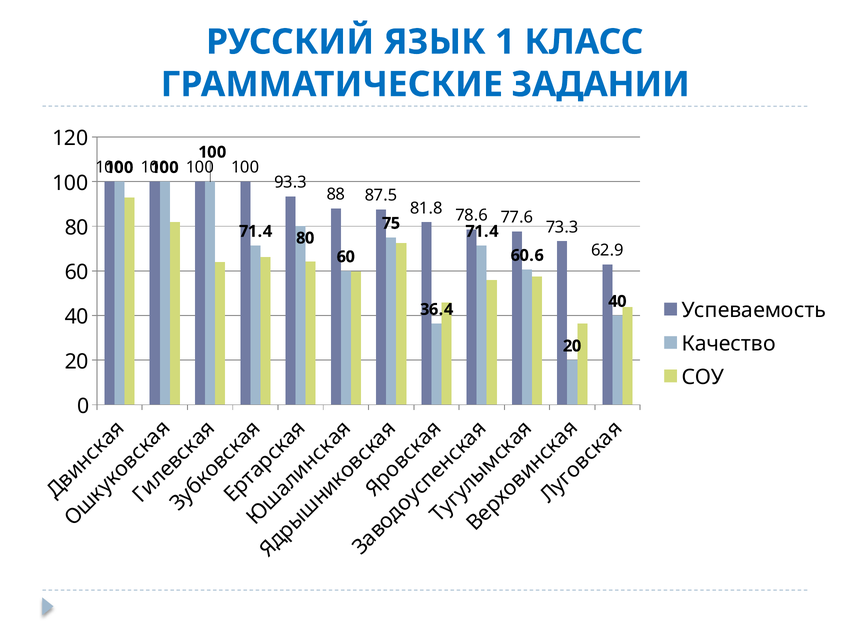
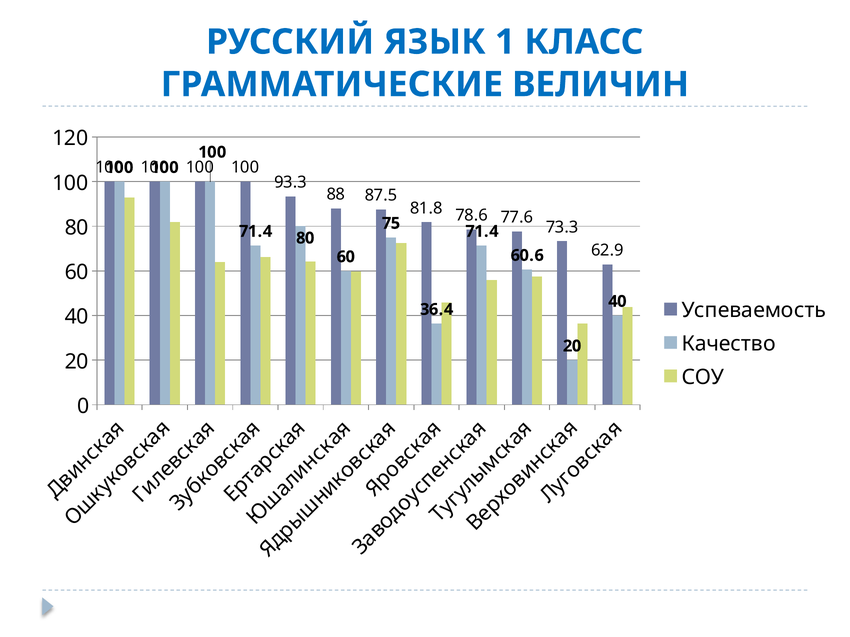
ЗАДАНИИ: ЗАДАНИИ -> ВЕЛИЧИН (601, 85)
